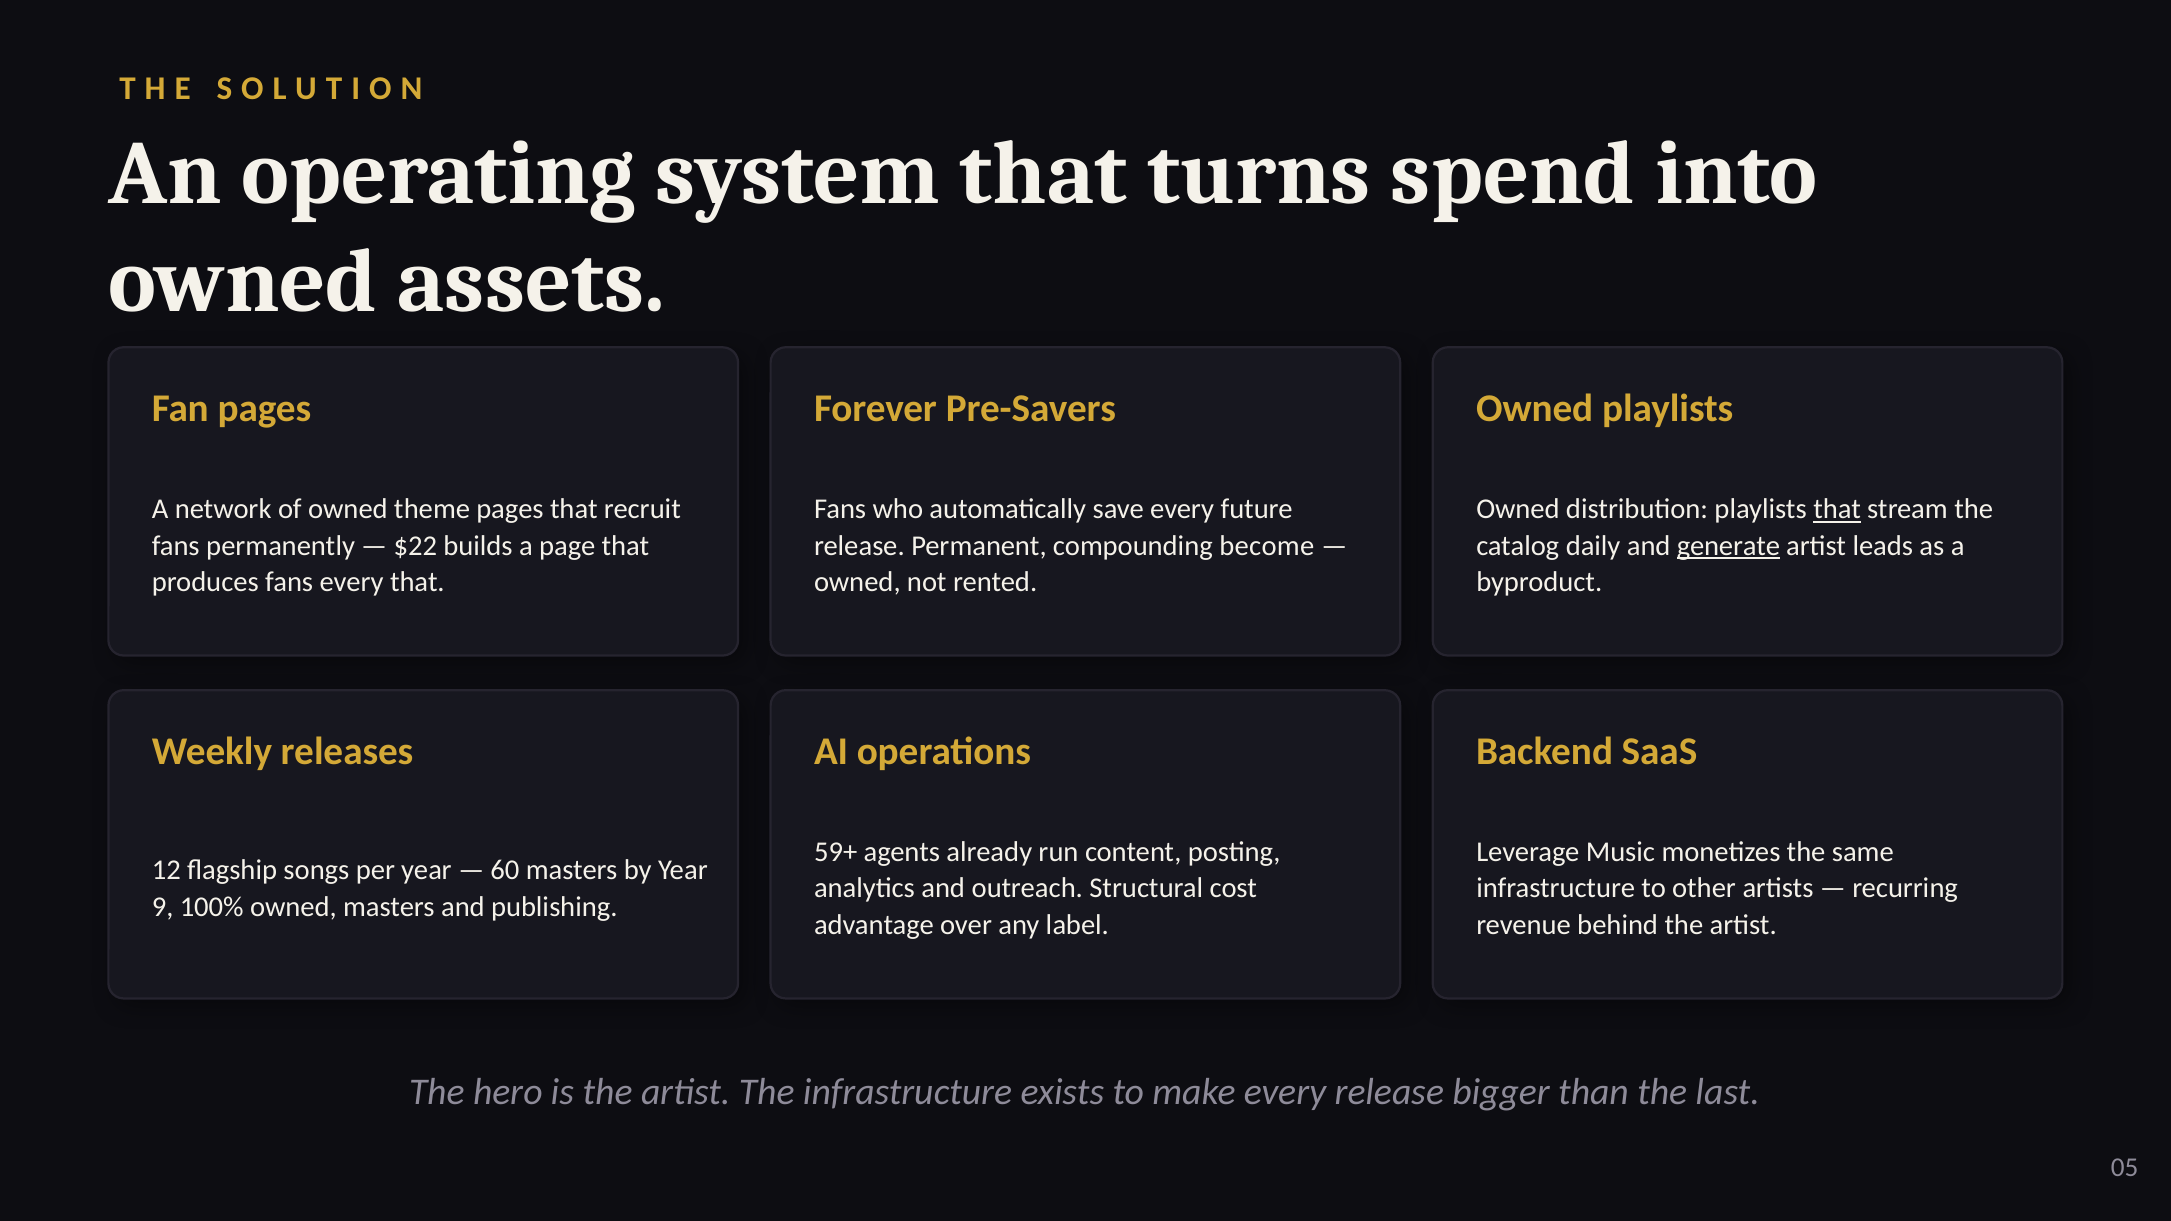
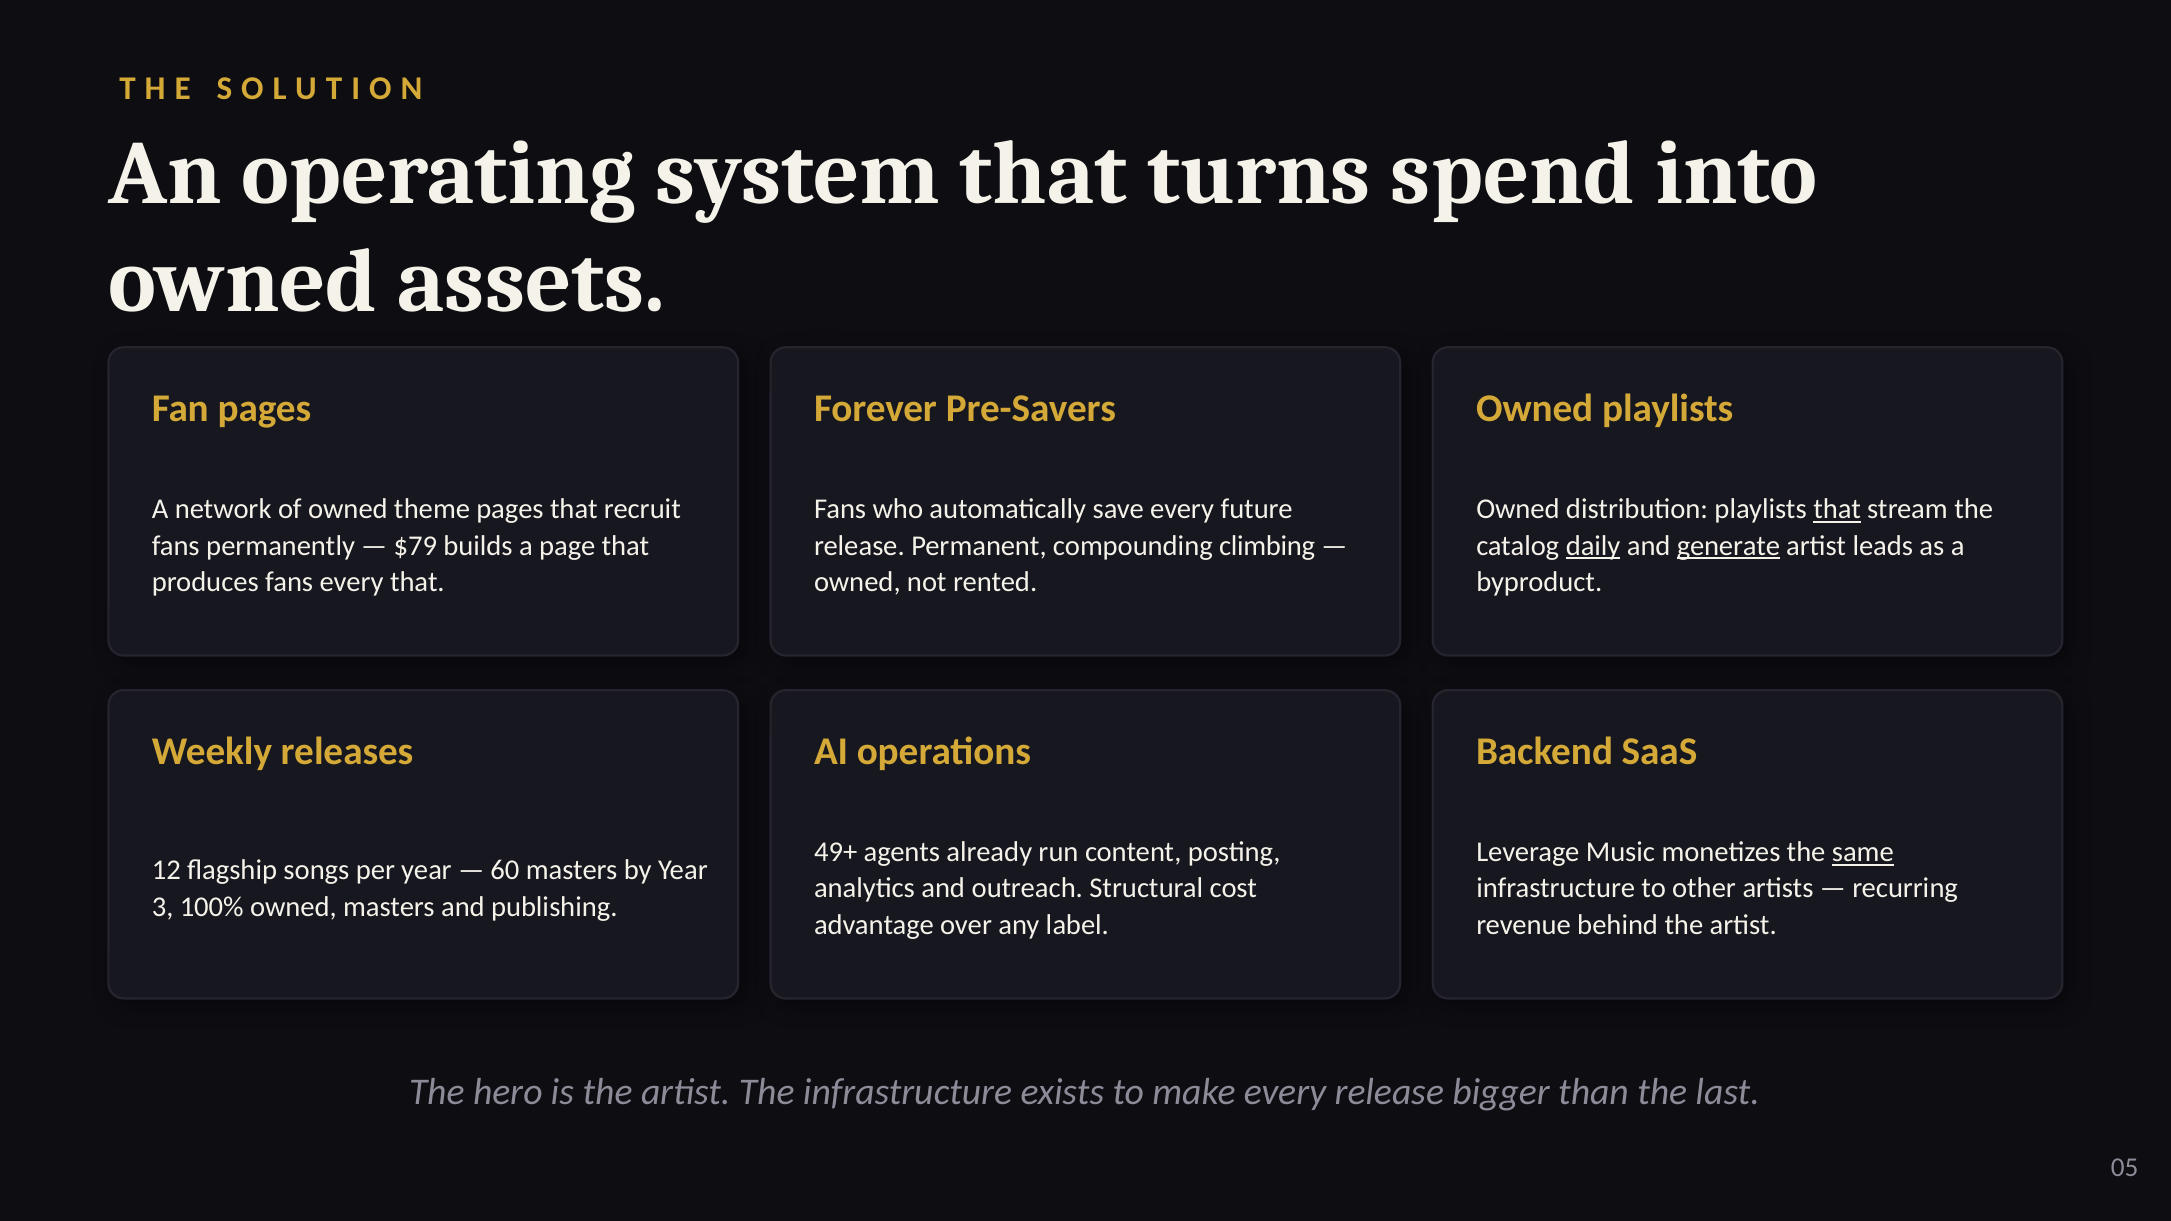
$22: $22 -> $79 (415, 546)
become: become -> climbing (1267, 546)
daily underline: none -> present (1593, 546)
59+: 59+ -> 49+ (836, 853)
same underline: none -> present (1863, 853)
9: 9 -> 3 (163, 907)
